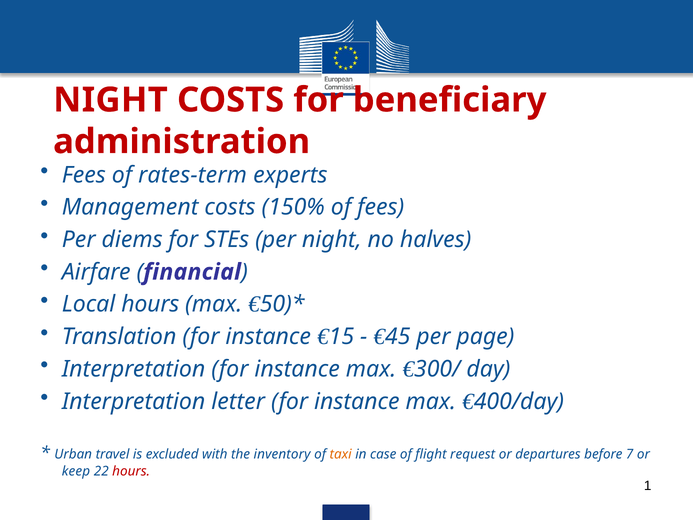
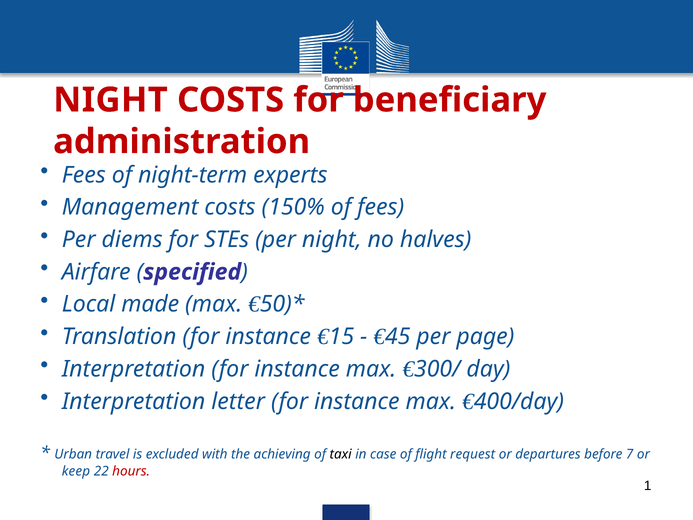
rates-term: rates-term -> night-term (193, 175)
financial: financial -> specified (192, 272)
Local hours: hours -> made (150, 304)
inventory: inventory -> achieving (282, 454)
taxi colour: orange -> black (341, 454)
